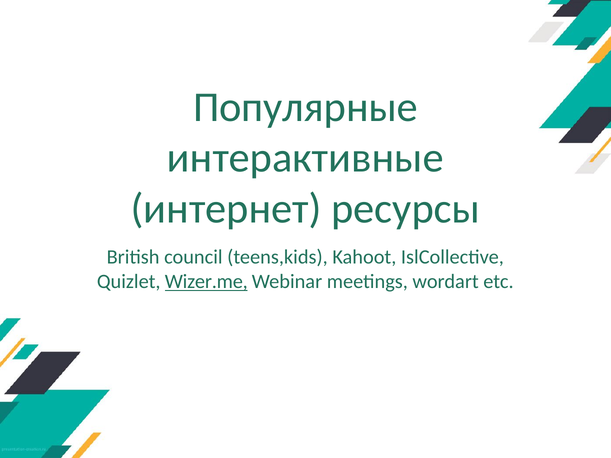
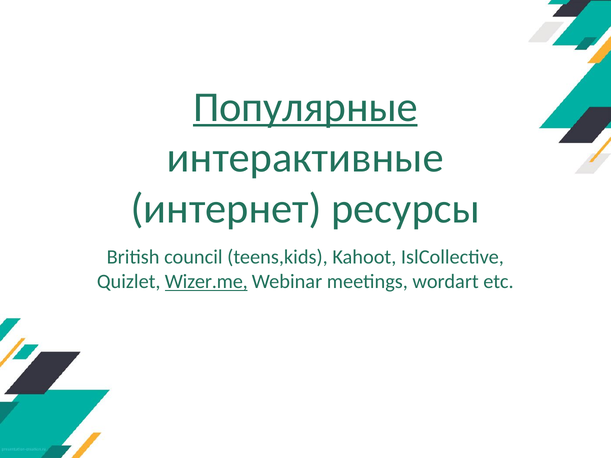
Популярные underline: none -> present (305, 107)
